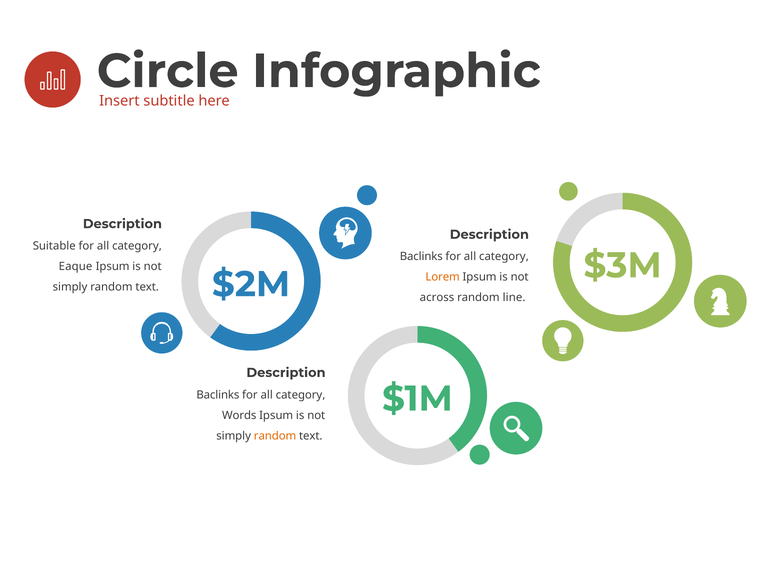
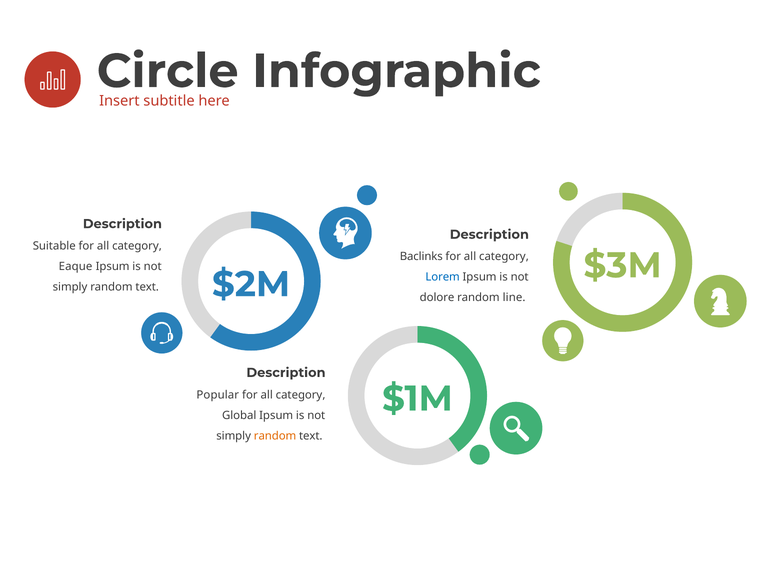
Lorem colour: orange -> blue (443, 277)
across: across -> dolore (437, 298)
Baclinks: Baclinks -> Popular (218, 395)
Words: Words -> Global (239, 415)
